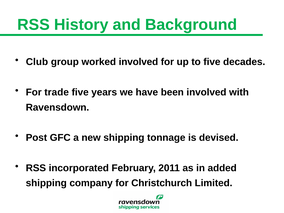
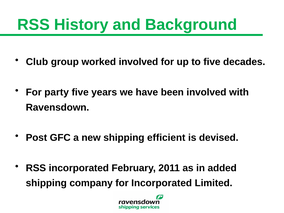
trade: trade -> party (57, 92)
tonnage: tonnage -> efficient (166, 138)
for Christchurch: Christchurch -> Incorporated (162, 183)
